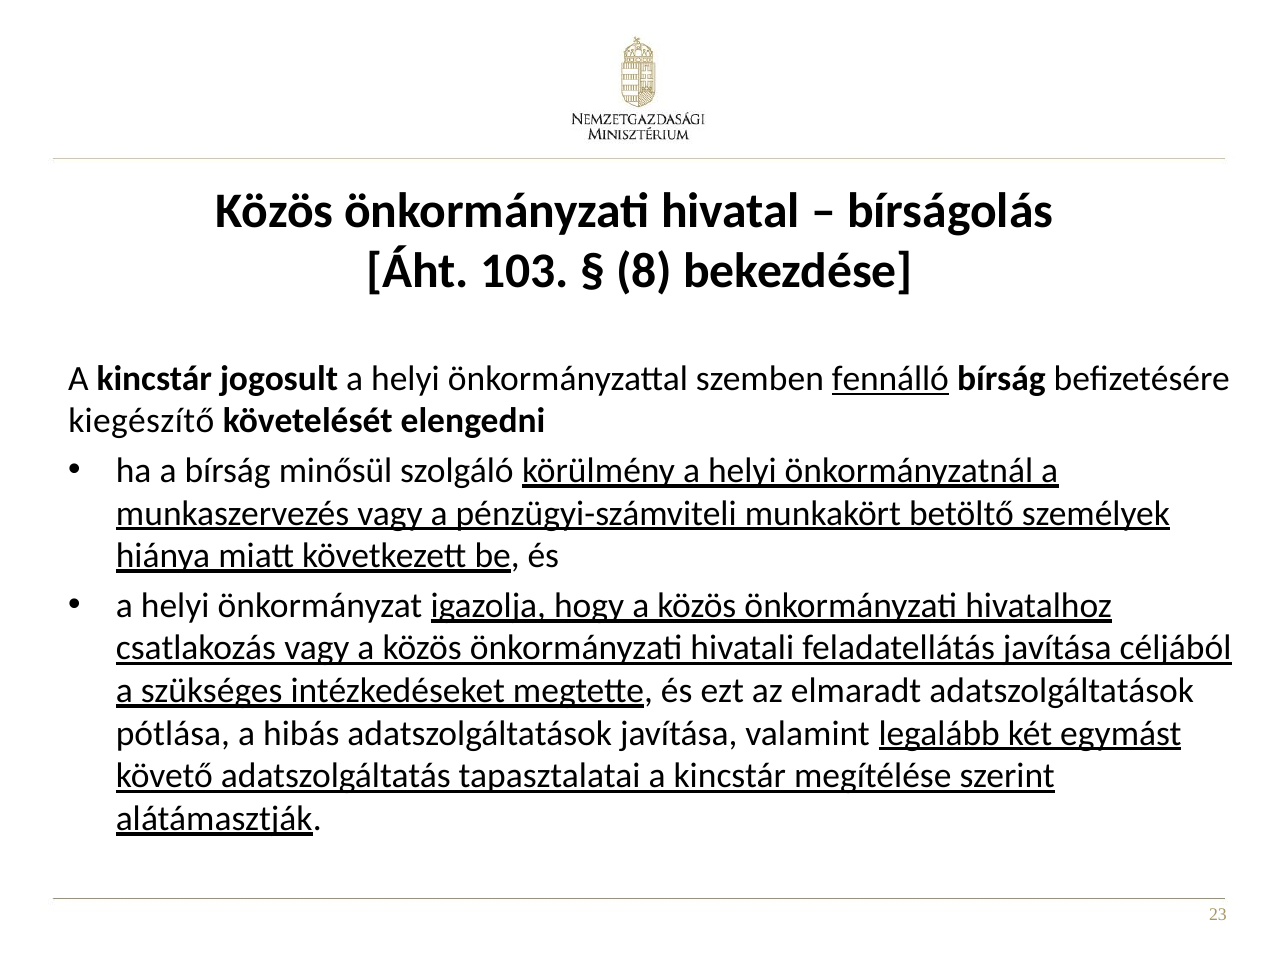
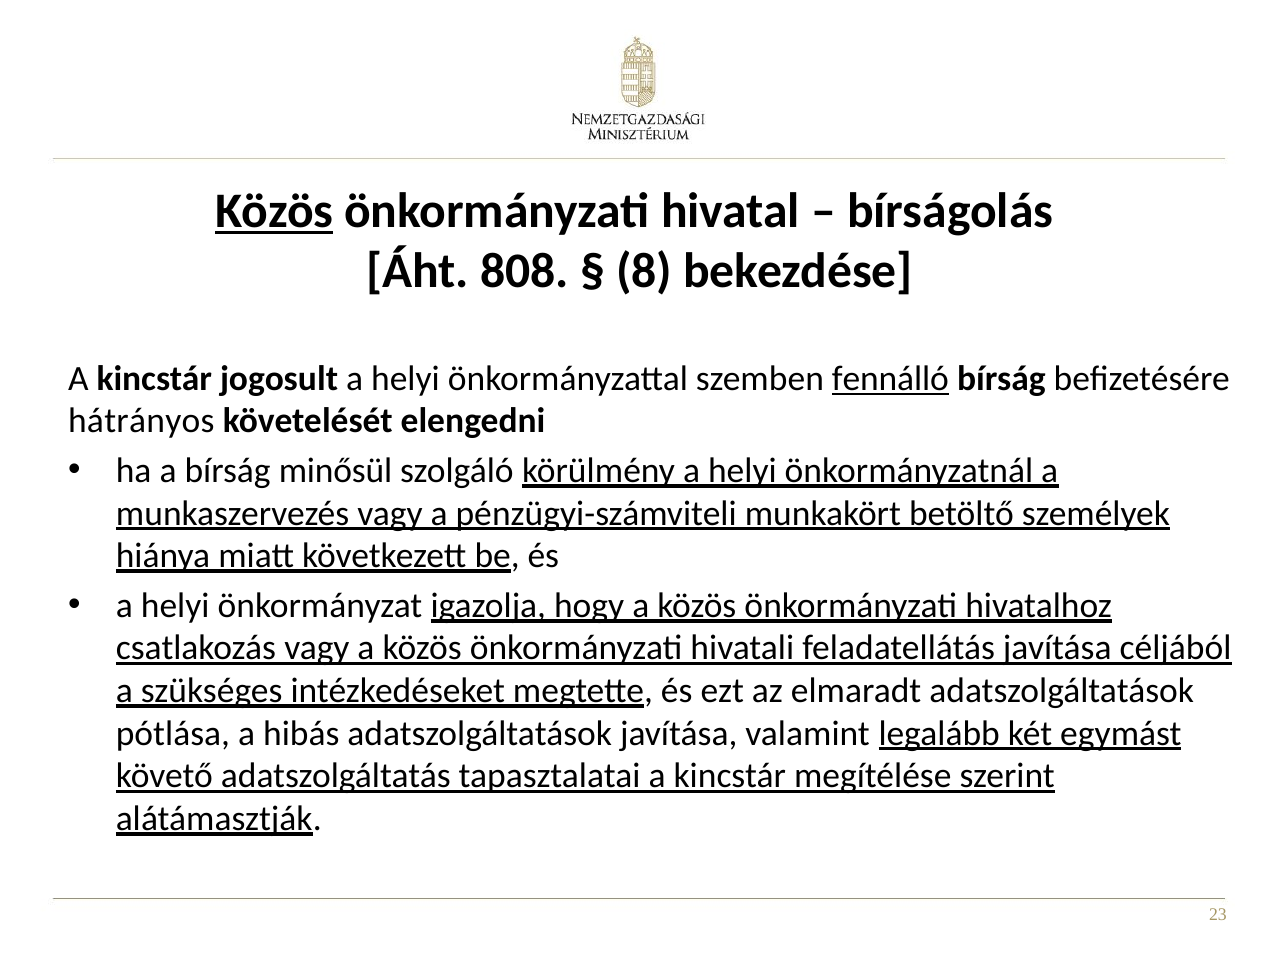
Közös underline: none -> present (274, 211)
103: 103 -> 808 (525, 271)
kiegészítő: kiegészítő -> hátrányos (141, 421)
